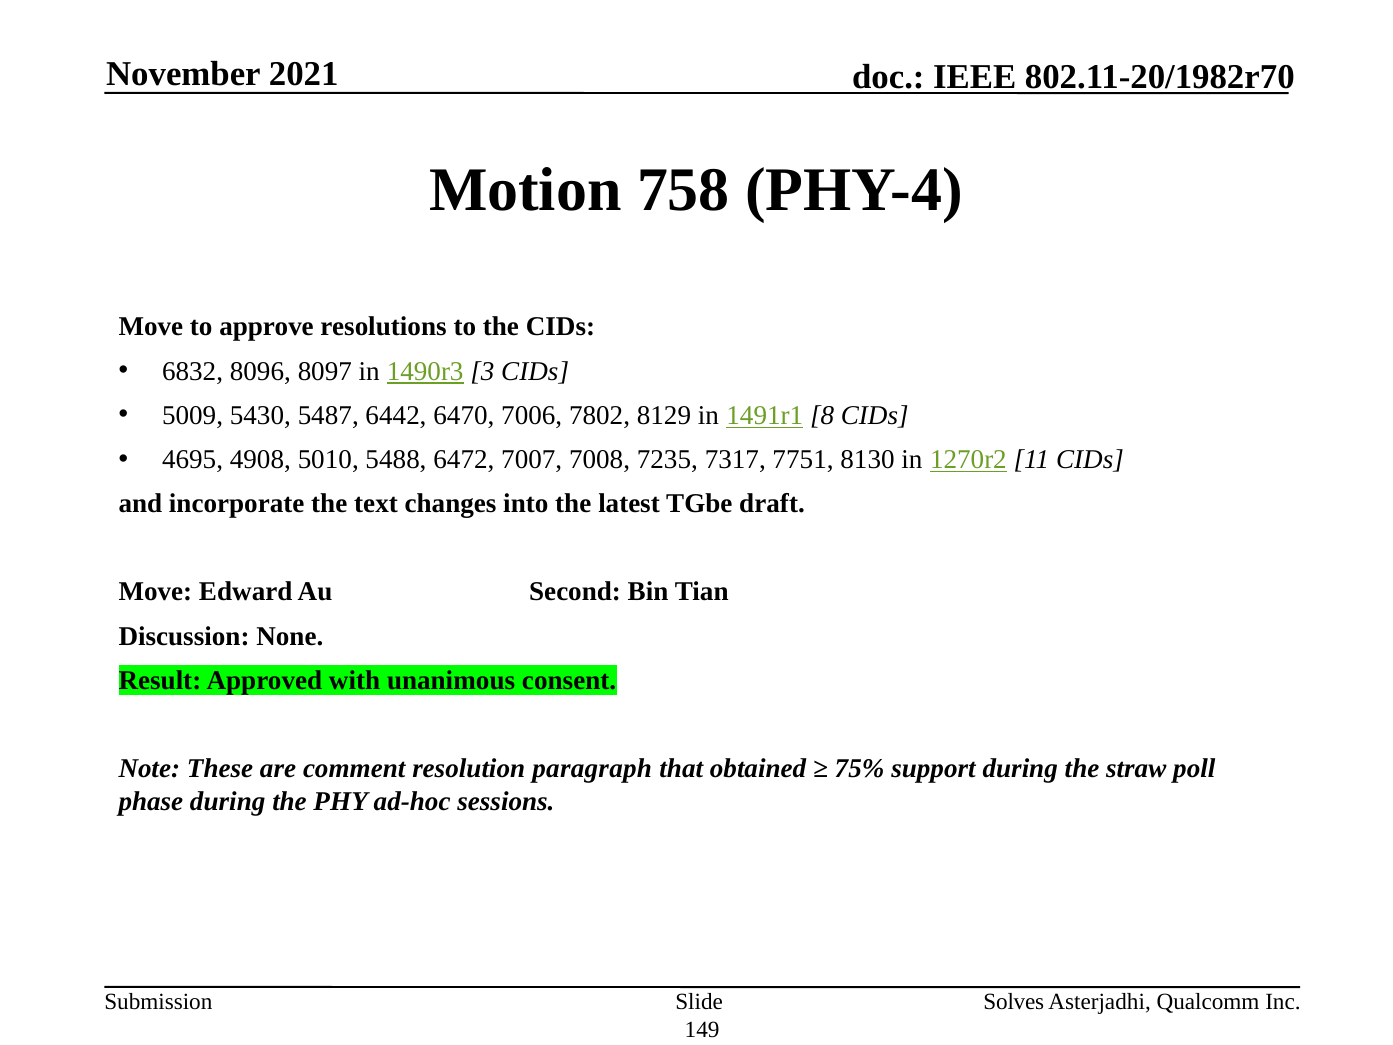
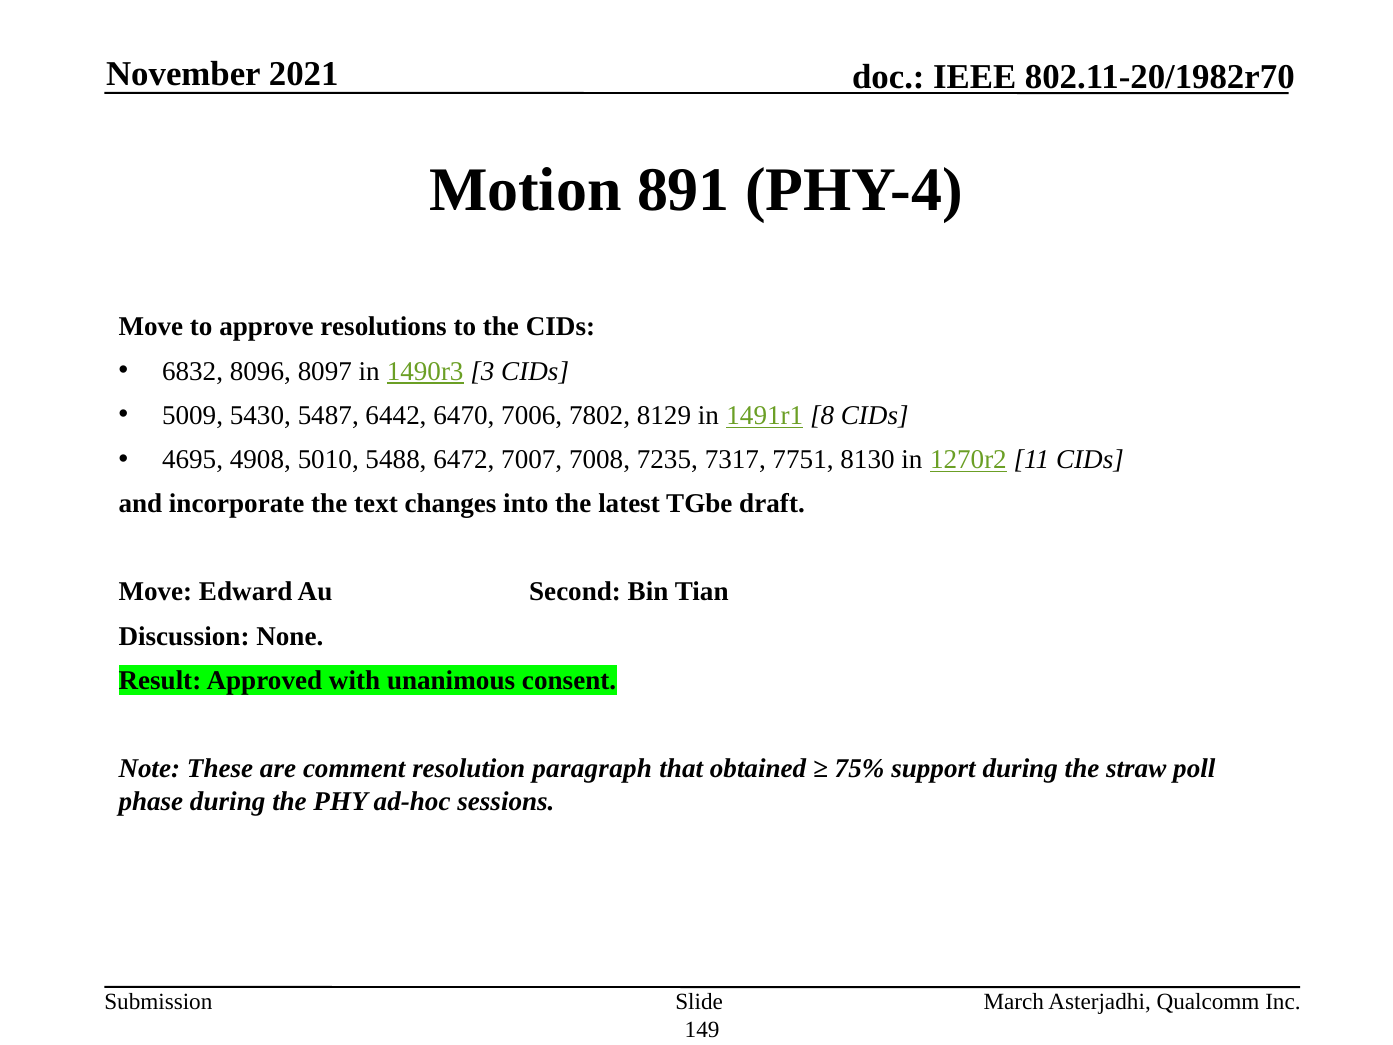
758: 758 -> 891 (683, 190)
Solves: Solves -> March (1014, 1002)
